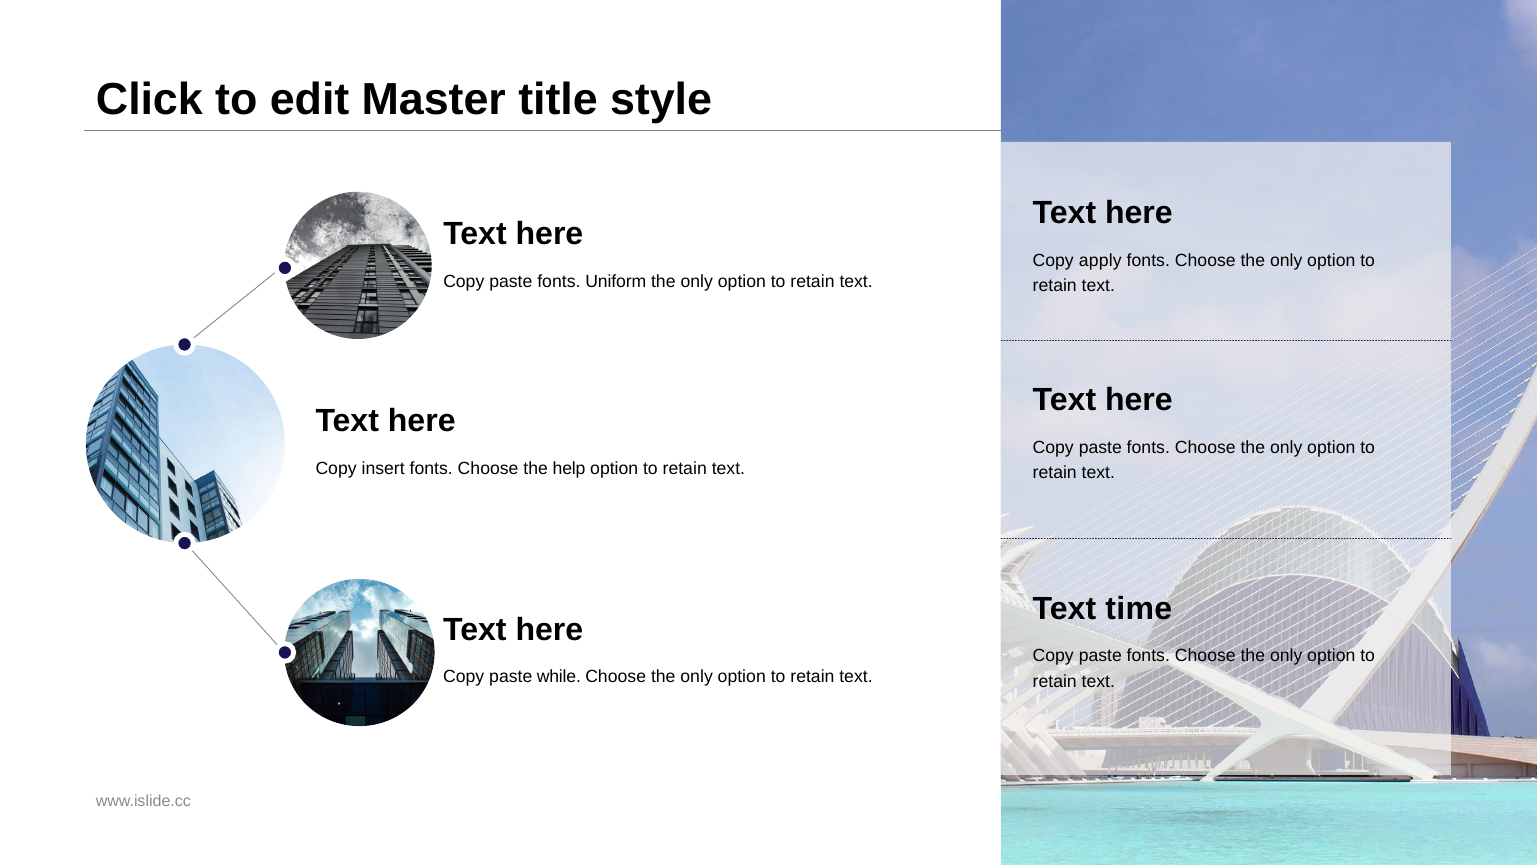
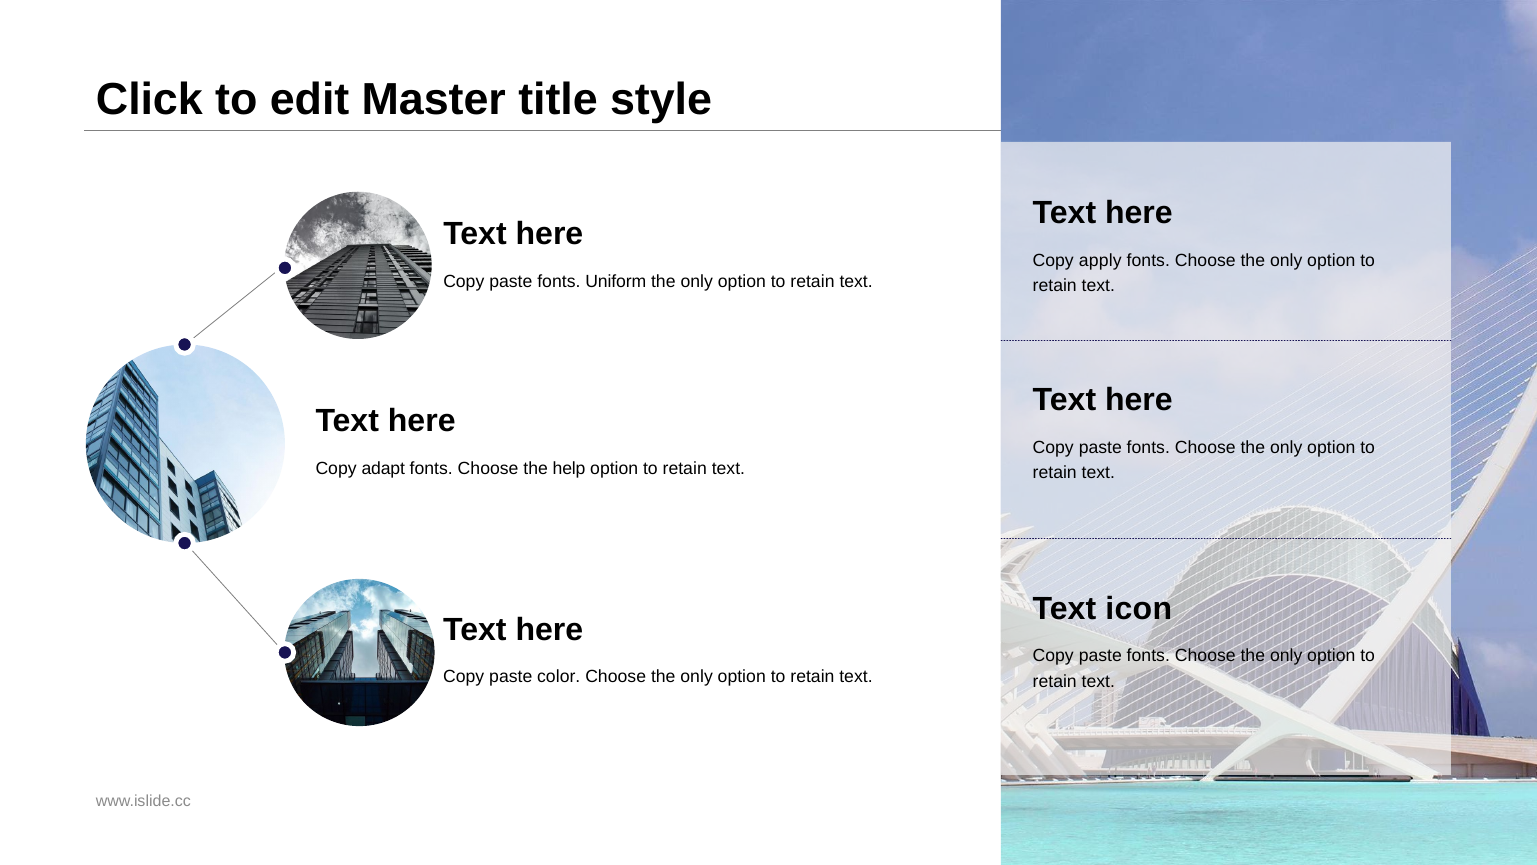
insert: insert -> adapt (383, 468)
time: time -> icon (1139, 608)
while: while -> color (559, 677)
